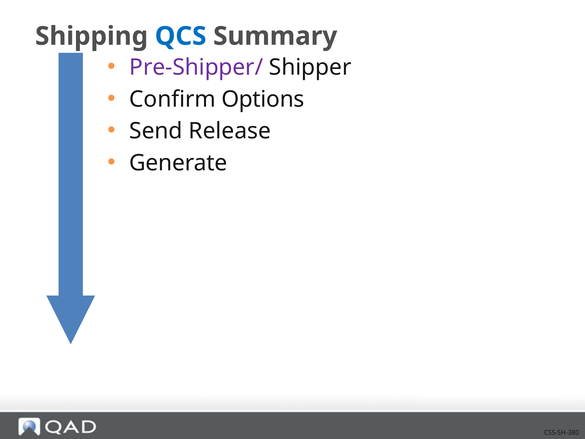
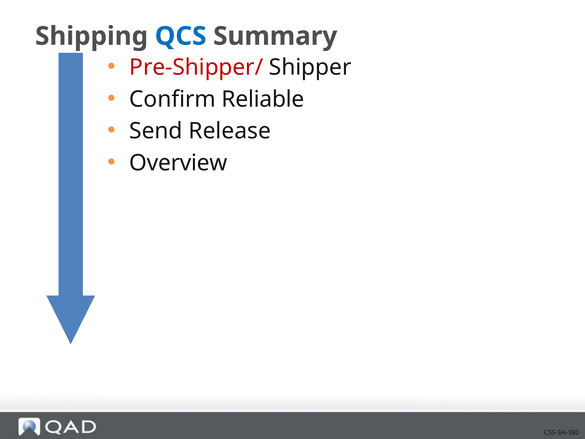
Pre-Shipper/ colour: purple -> red (196, 67)
Options: Options -> Reliable (263, 99)
Generate: Generate -> Overview (178, 163)
